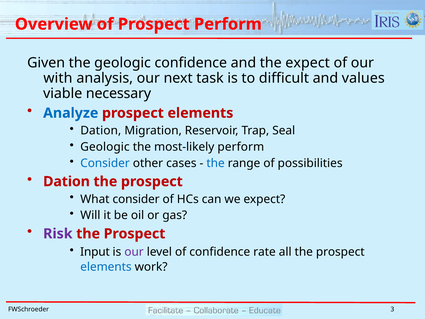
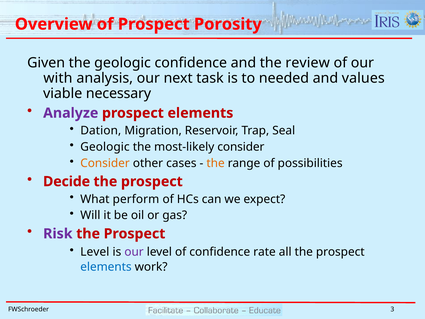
Prospect Perform: Perform -> Porosity (228, 24)
the expect: expect -> review (308, 63)
difficult: difficult -> needed (284, 78)
Analyze colour: blue -> purple (71, 113)
most-likely perform: perform -> consider (241, 147)
Consider colour: blue -> orange (105, 163)
the colour: blue -> orange (216, 163)
Dation: Dation -> Decide (67, 181)
What consider: consider -> perform (136, 199)
Input: Input -> Level (95, 252)
